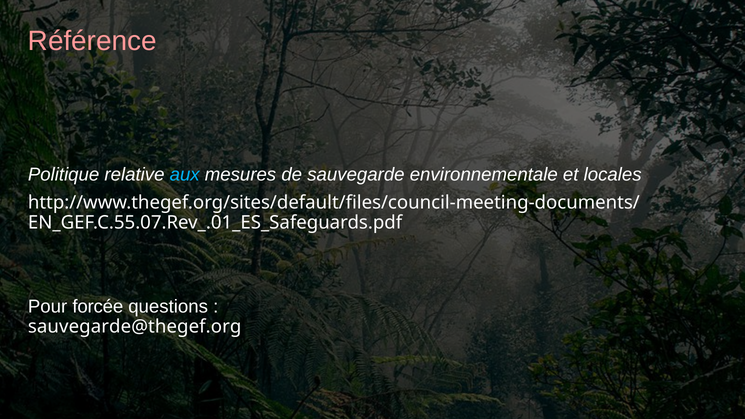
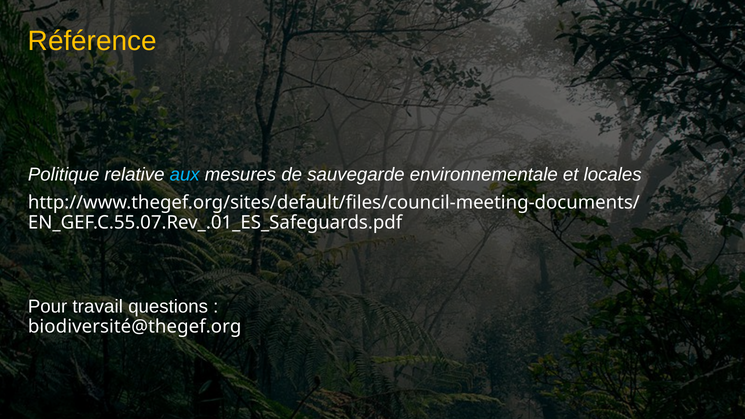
Référence colour: pink -> yellow (92, 41)
forcée: forcée -> travail (98, 306)
sauvegarde@thegef.org: sauvegarde@thegef.org -> biodiversité@thegef.org (135, 327)
